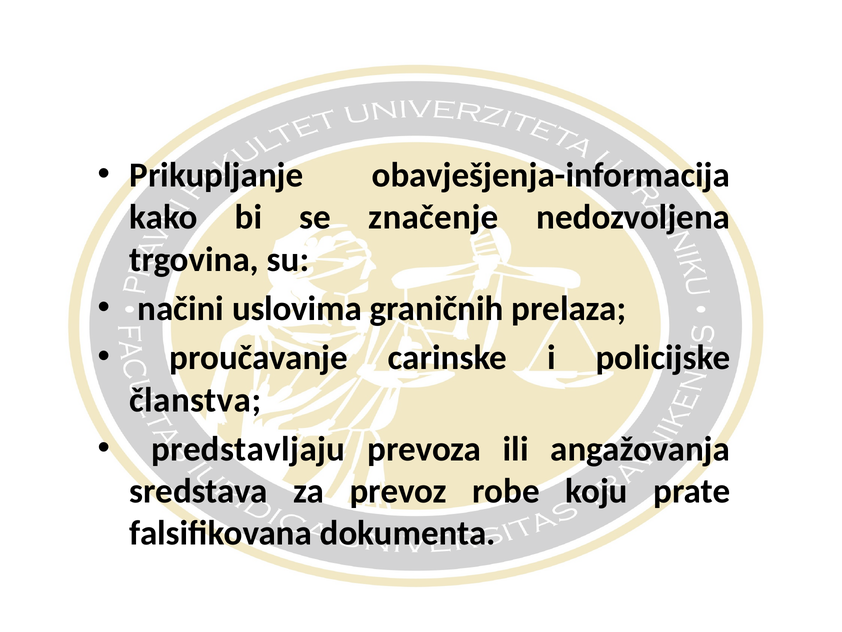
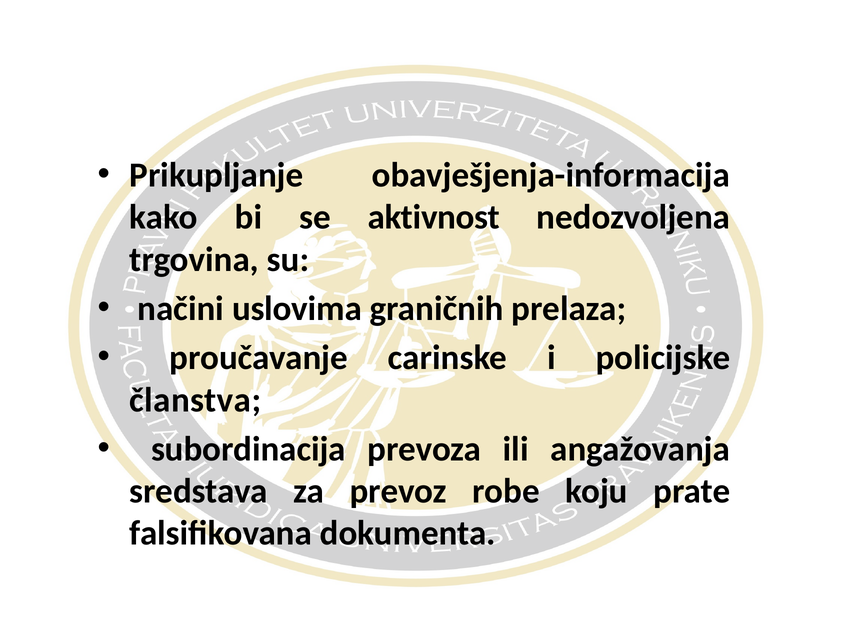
značenje: značenje -> aktivnost (434, 217)
predstavljaju: predstavljaju -> subordinacija (248, 449)
